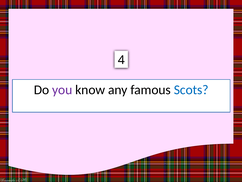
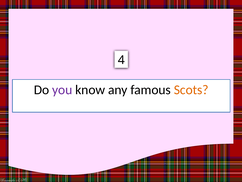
Scots colour: blue -> orange (191, 90)
